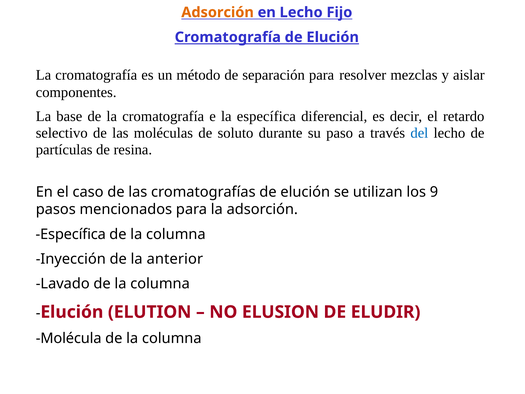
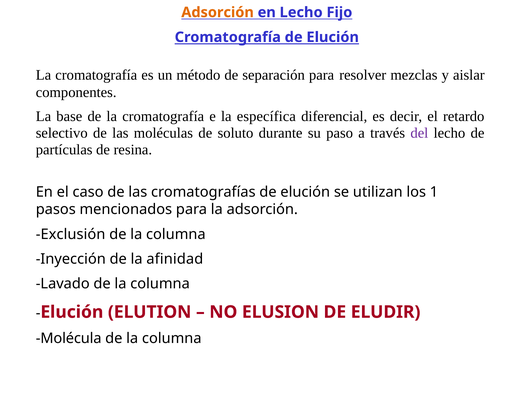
del colour: blue -> purple (419, 133)
9: 9 -> 1 (434, 192)
Específica: Específica -> Exclusión (71, 234)
anterior: anterior -> afinidad (175, 259)
